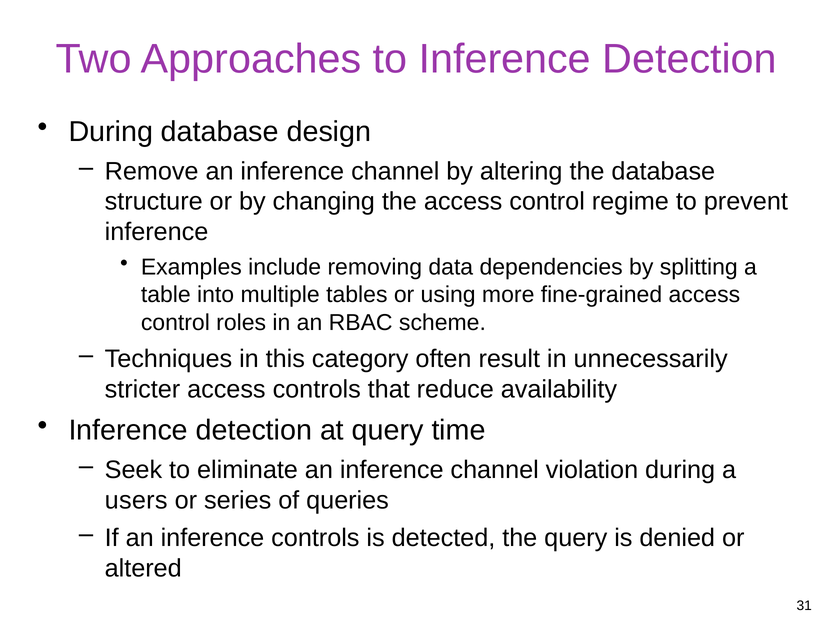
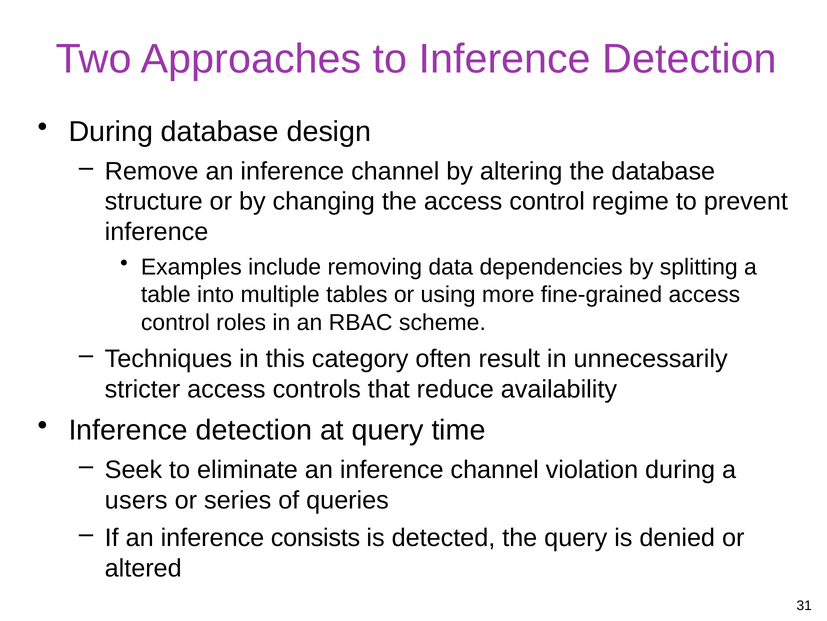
inference controls: controls -> consists (315, 537)
